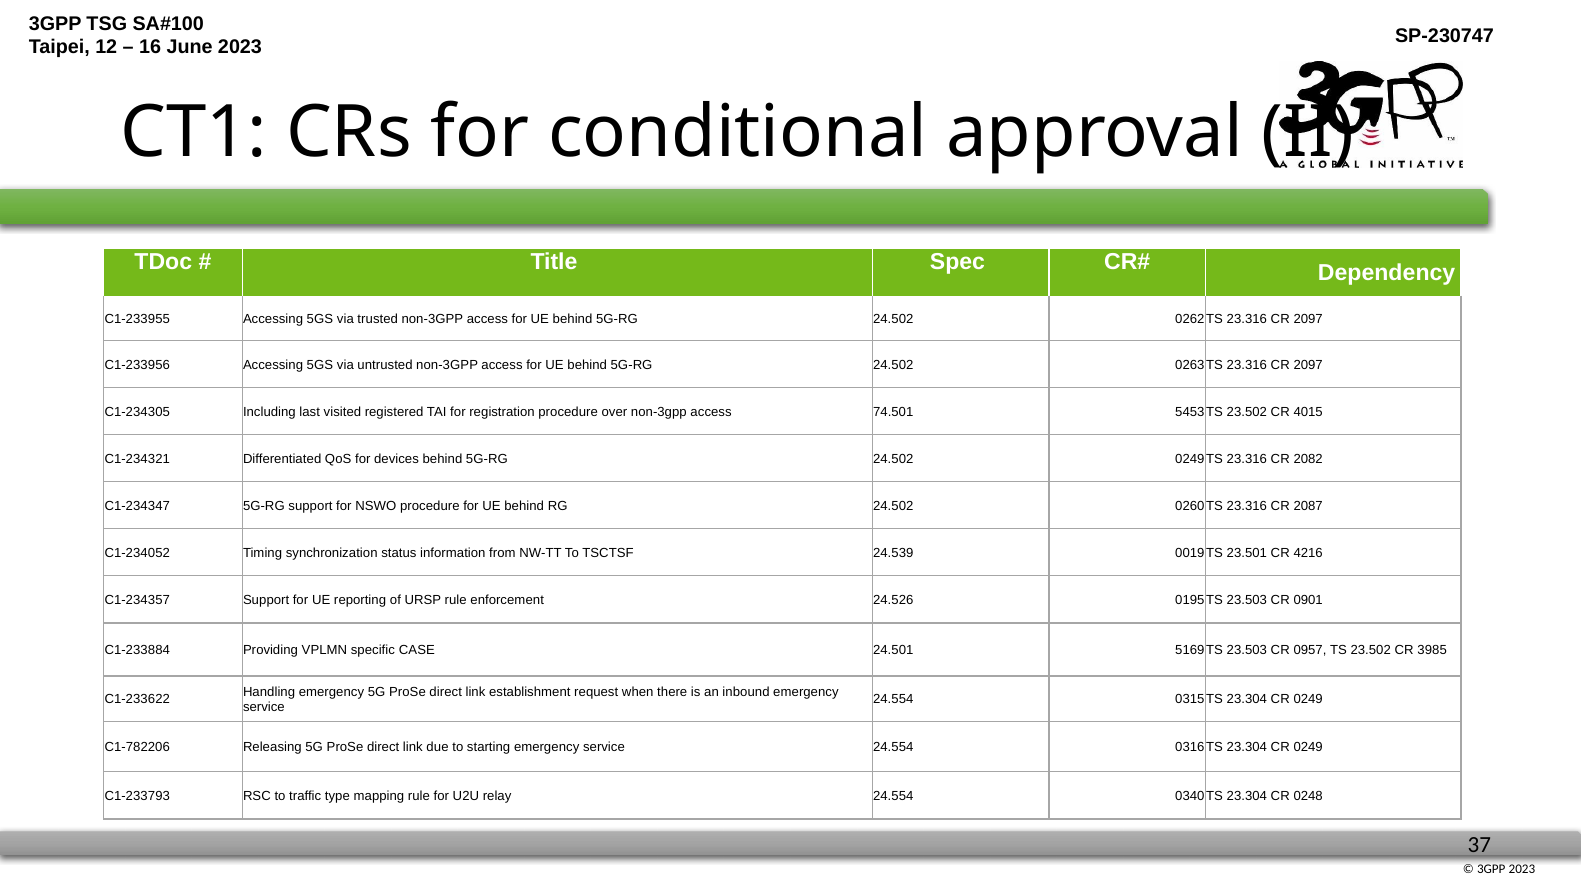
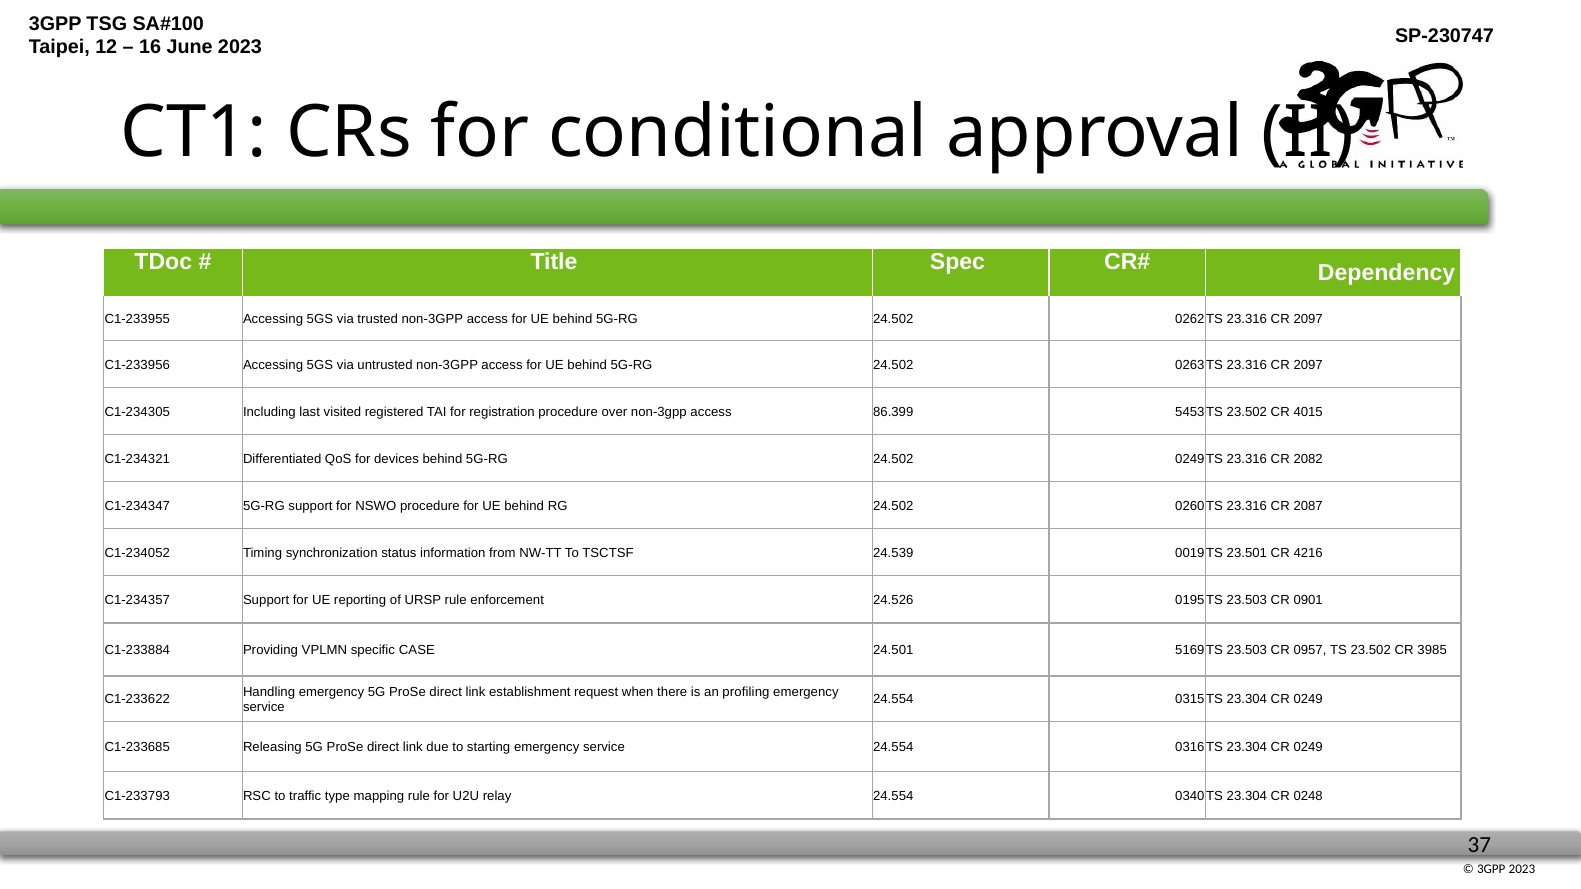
74.501: 74.501 -> 86.399 (893, 412)
inbound: inbound -> profiling (746, 692)
C1-782206: C1-782206 -> C1-233685 (137, 748)
